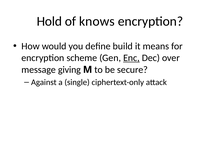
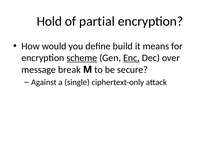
knows: knows -> partial (97, 21)
scheme underline: none -> present (82, 58)
giving: giving -> break (69, 70)
